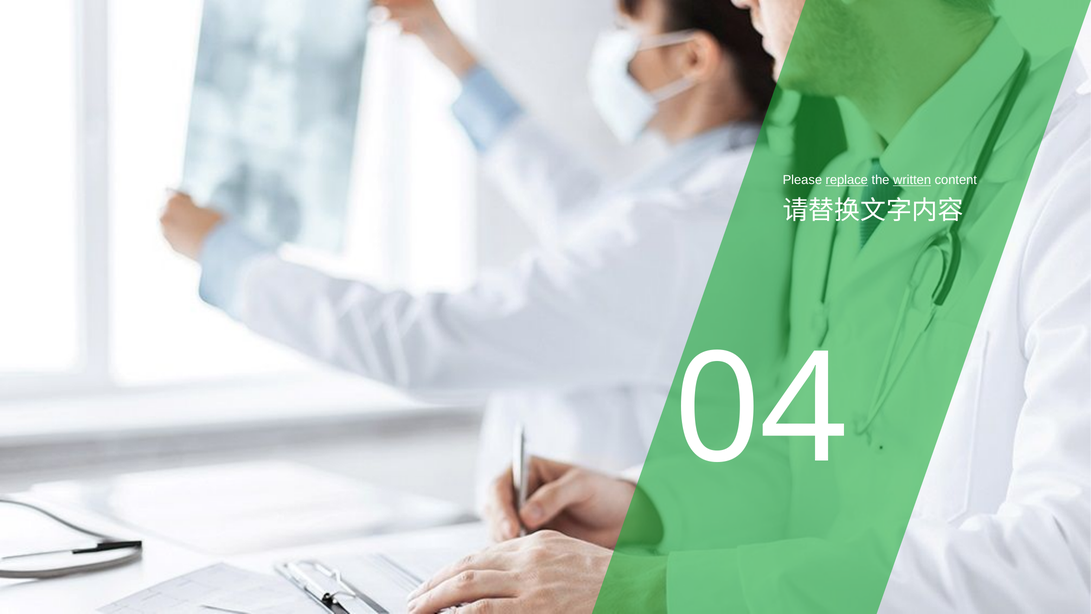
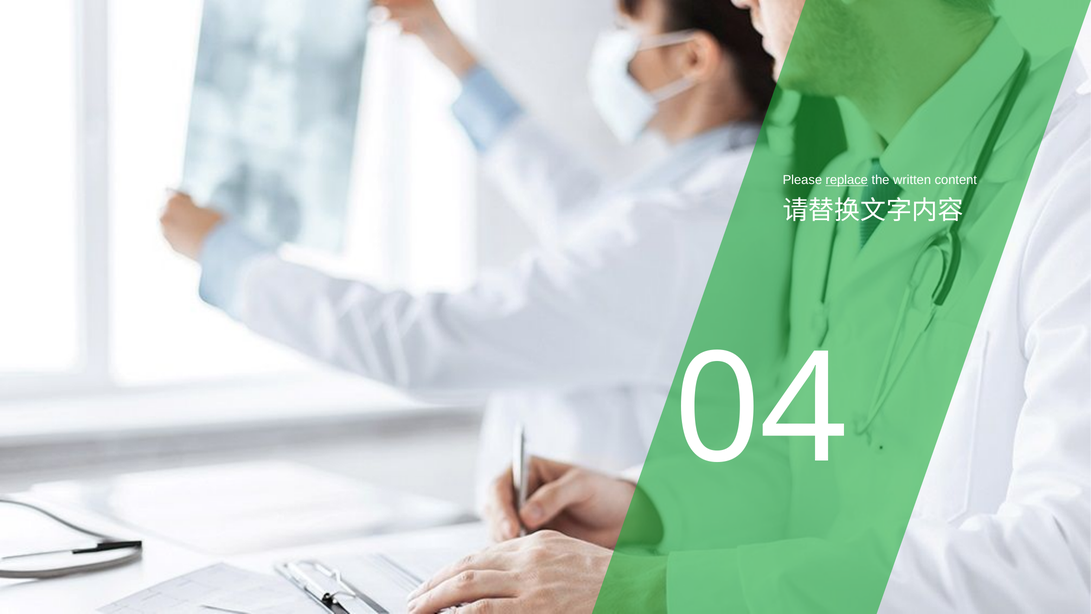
written underline: present -> none (912, 180)
